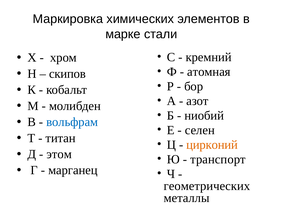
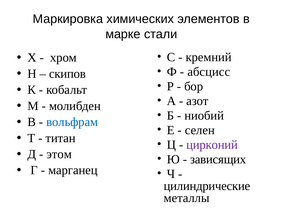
атомная: атомная -> абсцисс (209, 72)
цирконий colour: orange -> purple (212, 144)
транспорт: транспорт -> зависящих (218, 159)
геометрических: геометрических -> цилиндрические (207, 185)
